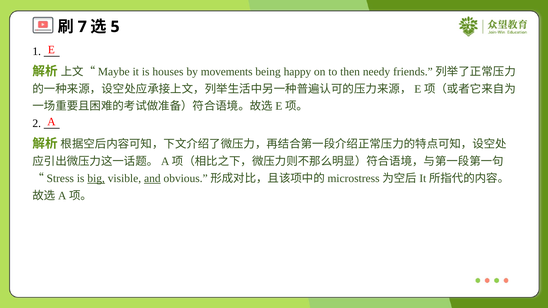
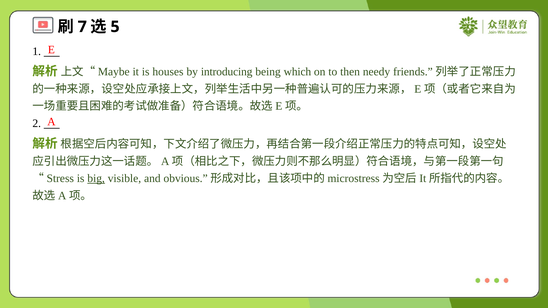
movements: movements -> introducing (227, 72)
happy: happy -> which (297, 72)
and underline: present -> none (152, 179)
